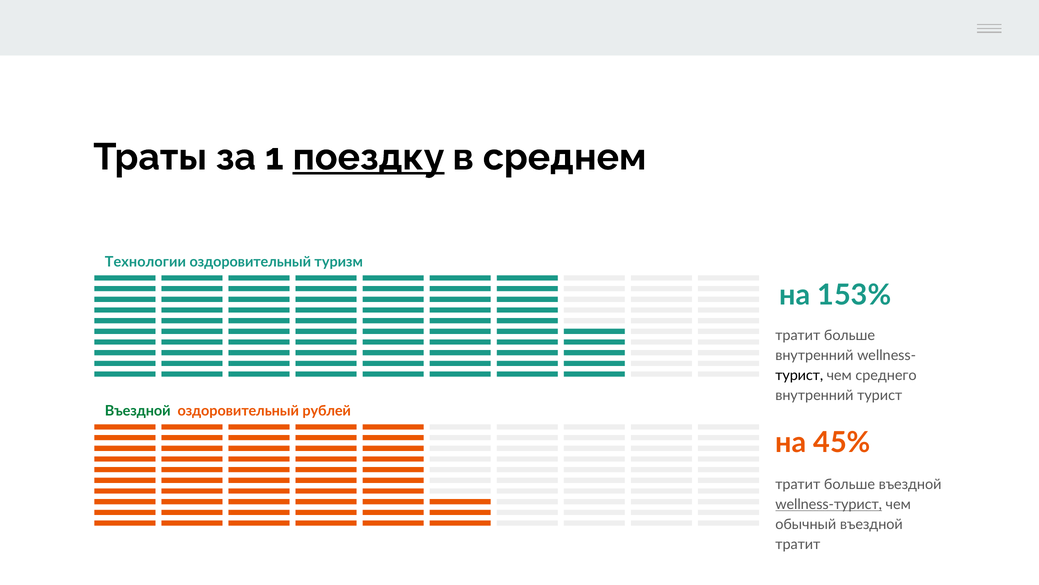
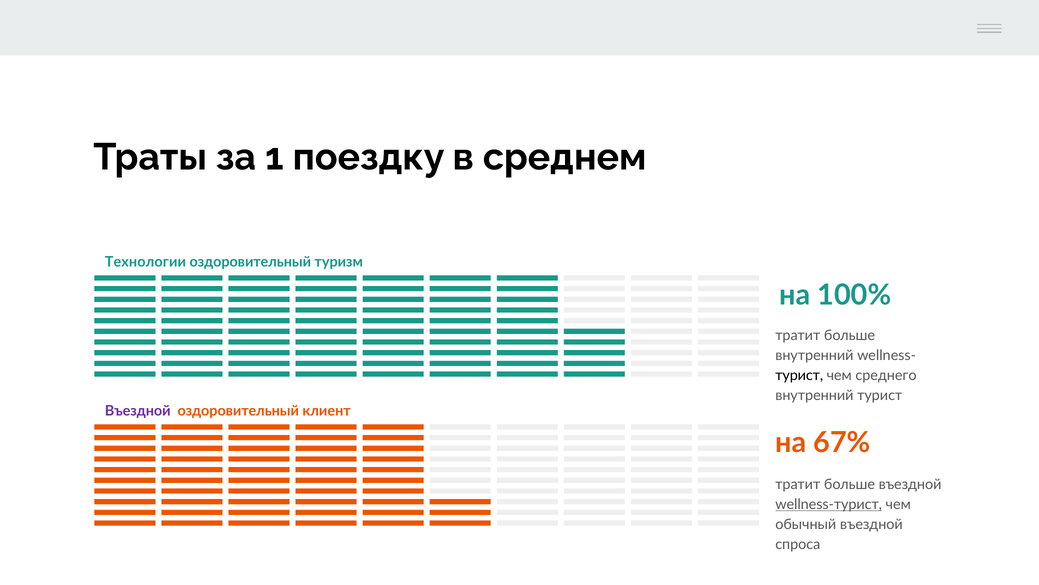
поездку underline: present -> none (369, 157)
153%: 153% -> 100% (854, 295)
Въездной colour: green -> purple (138, 410)
рублей: рублей -> клиент (327, 410)
45%: 45% -> 67% (842, 442)
тратит: тратит -> спроса (798, 544)
